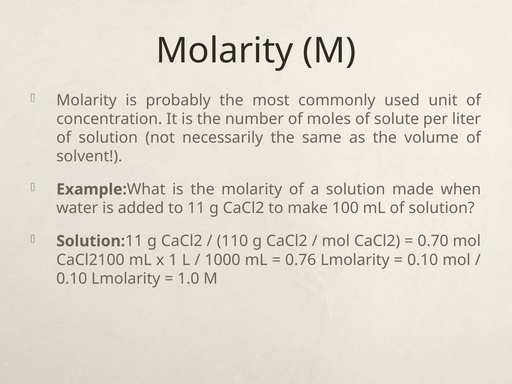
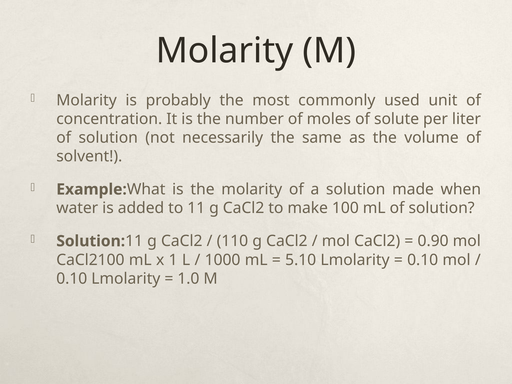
0.70: 0.70 -> 0.90 (433, 241)
0.76: 0.76 -> 5.10 (301, 260)
